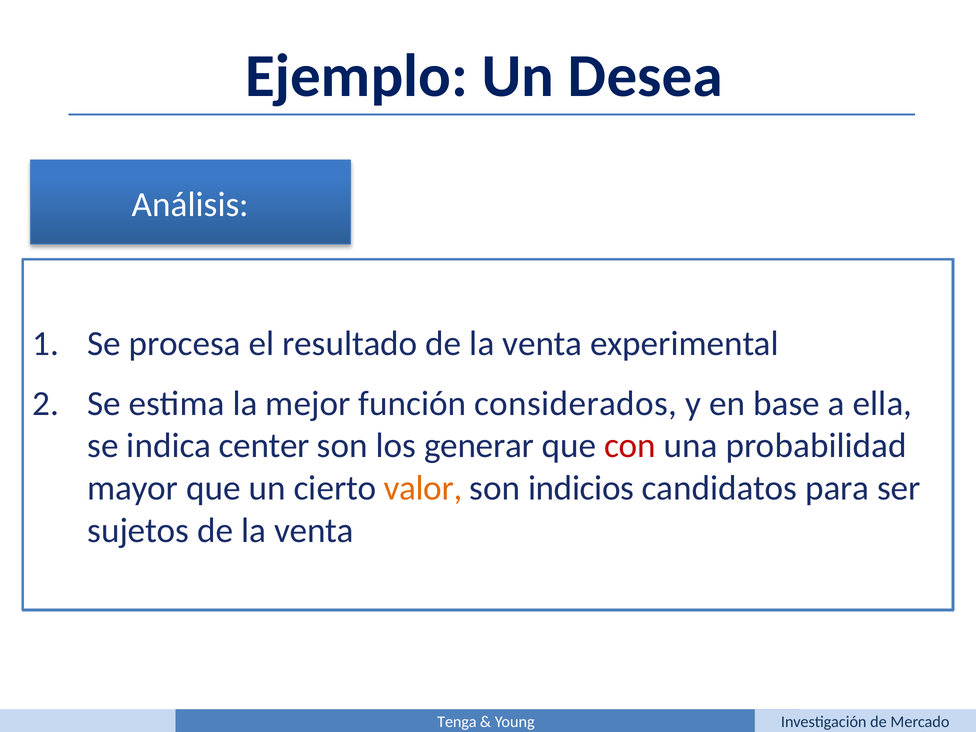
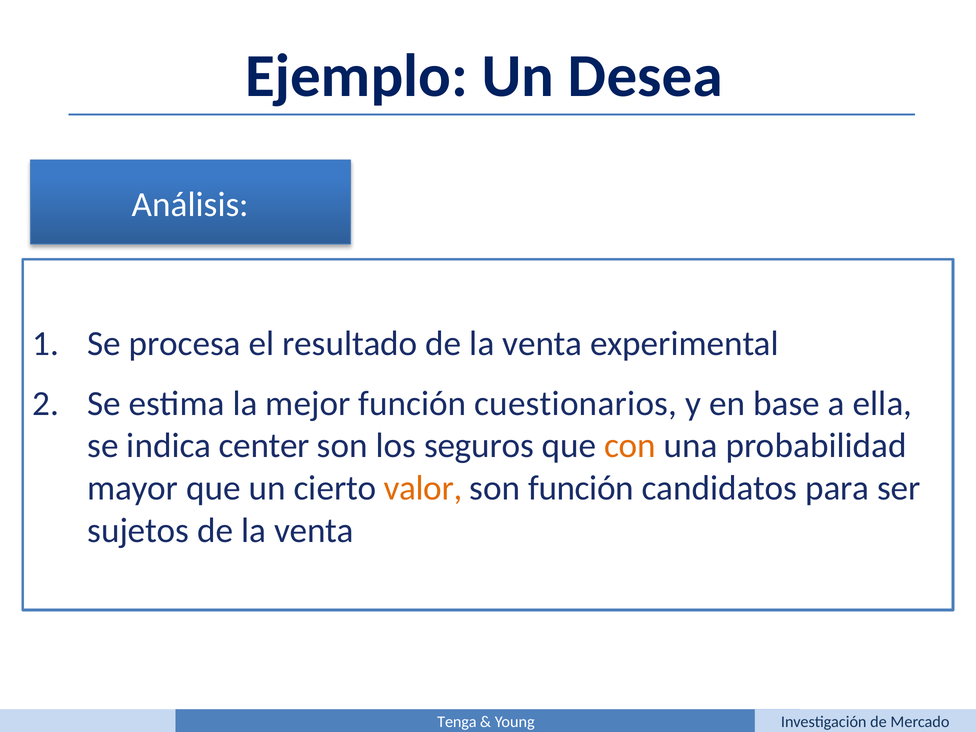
considerados: considerados -> cuestionarios (576, 404)
generar: generar -> seguros (479, 446)
con colour: red -> orange (630, 446)
son indicios: indicios -> función (581, 488)
